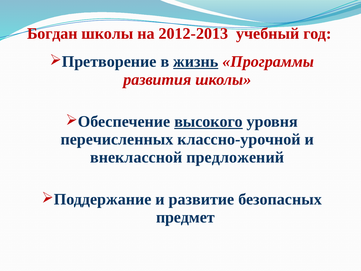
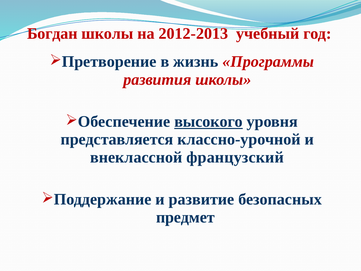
жизнь underline: present -> none (196, 62)
перечисленных: перечисленных -> представляется (117, 139)
предложений: предложений -> французский (235, 157)
